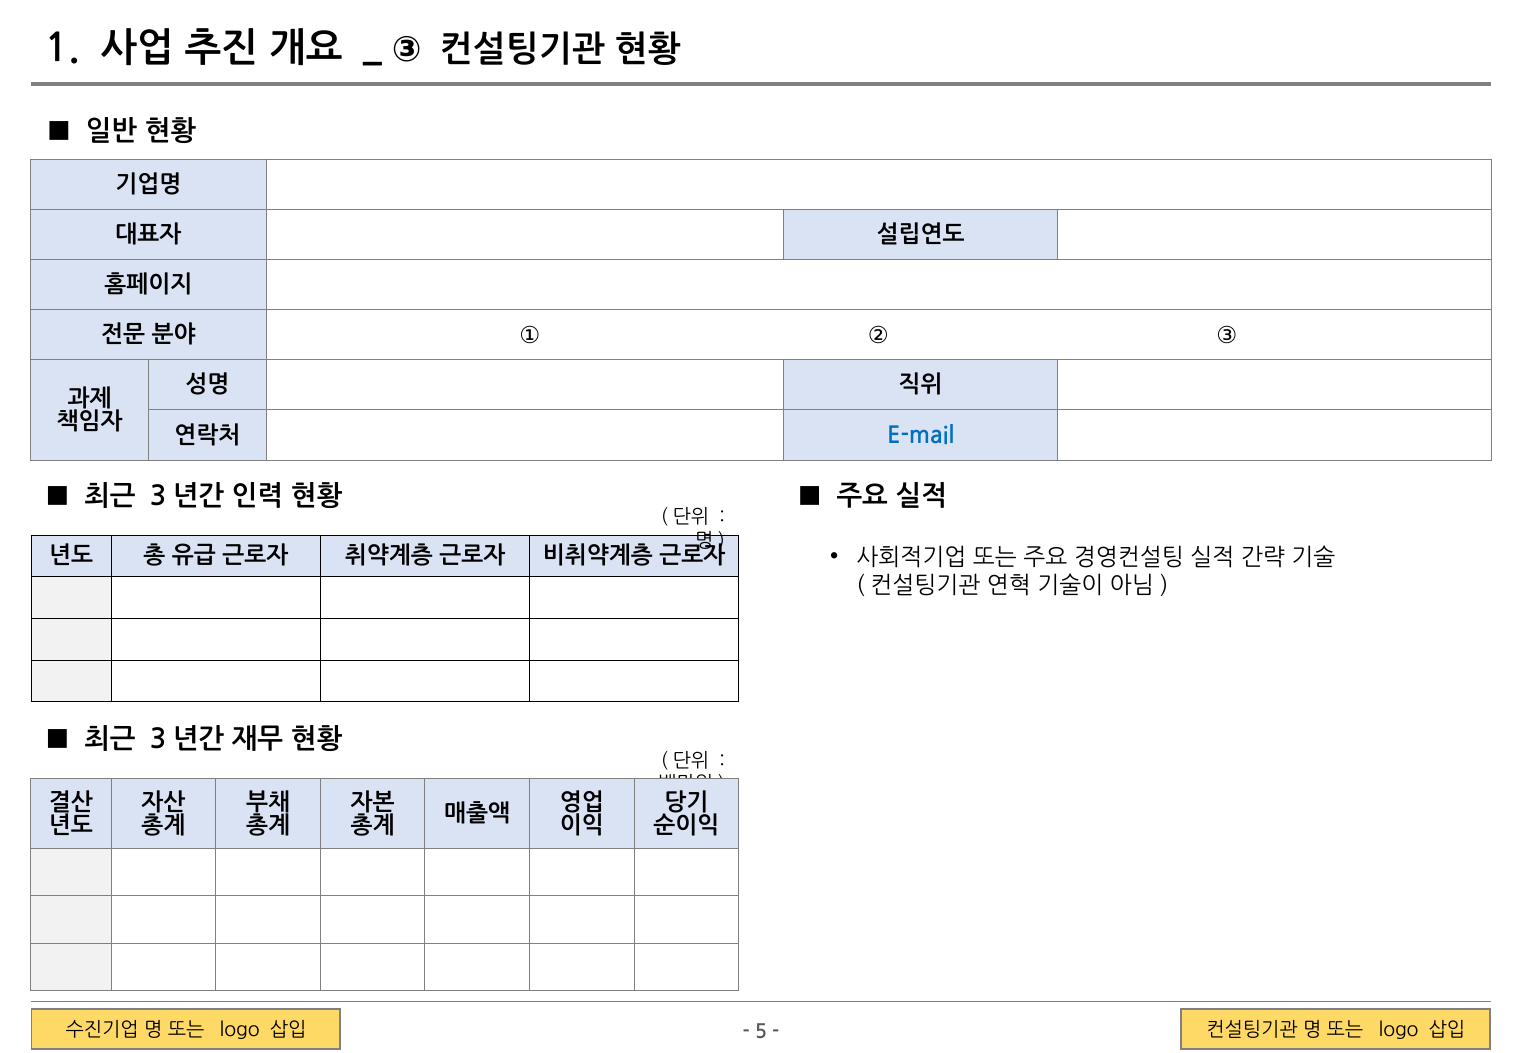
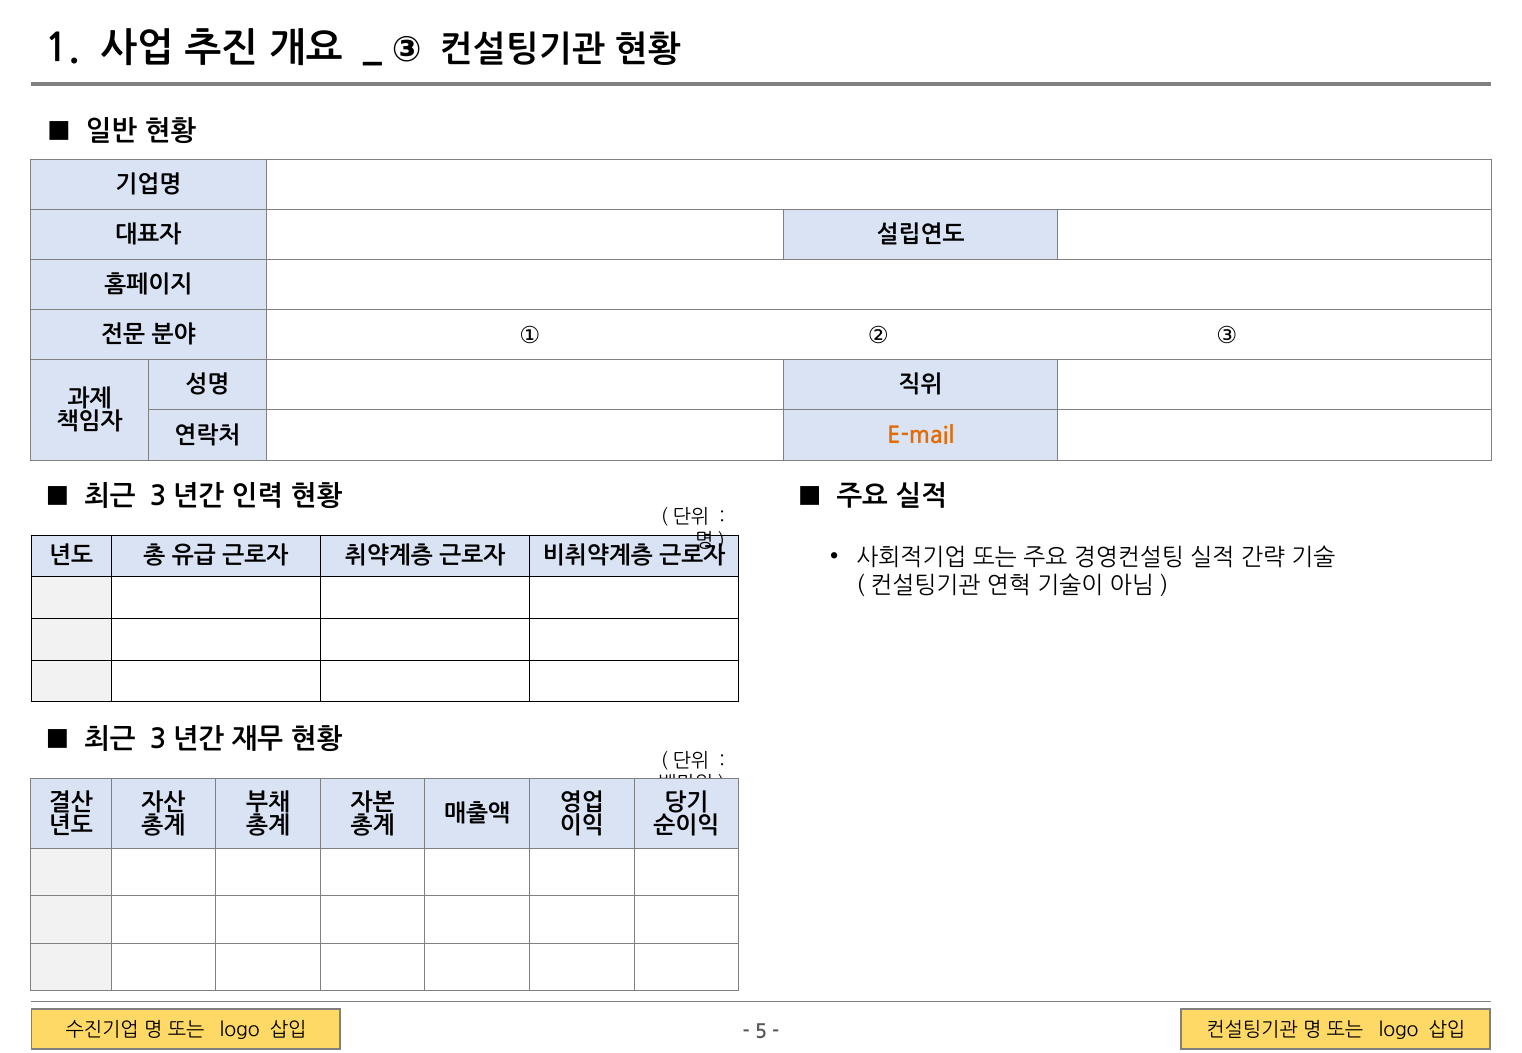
E-mail colour: blue -> orange (921, 436)
